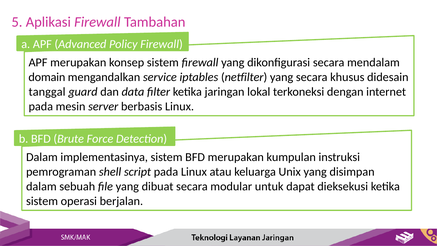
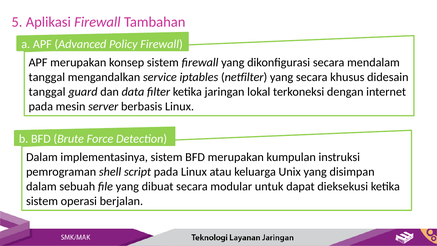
domain: domain -> tanggal (47, 77)
